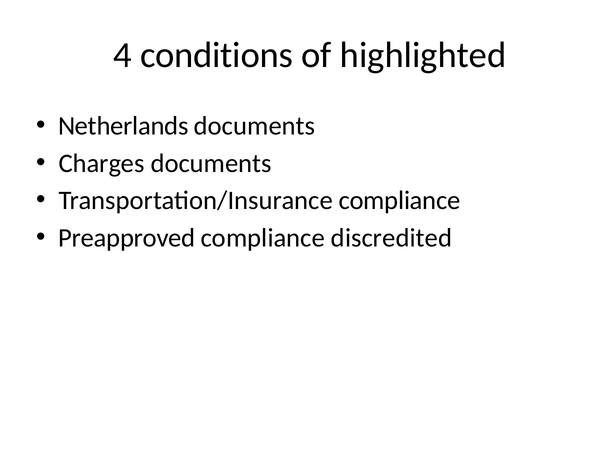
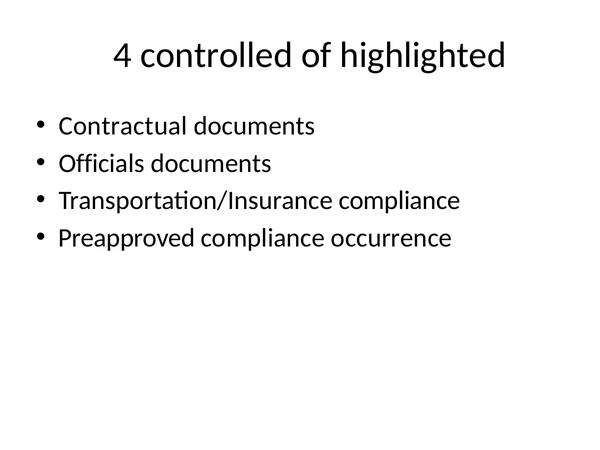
conditions: conditions -> controlled (216, 55)
Netherlands: Netherlands -> Contractual (123, 126)
Charges: Charges -> Officials (102, 163)
discredited: discredited -> occurrence (392, 238)
